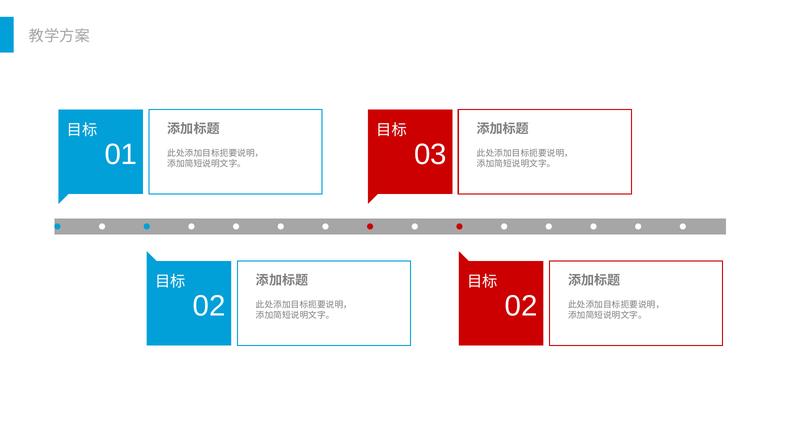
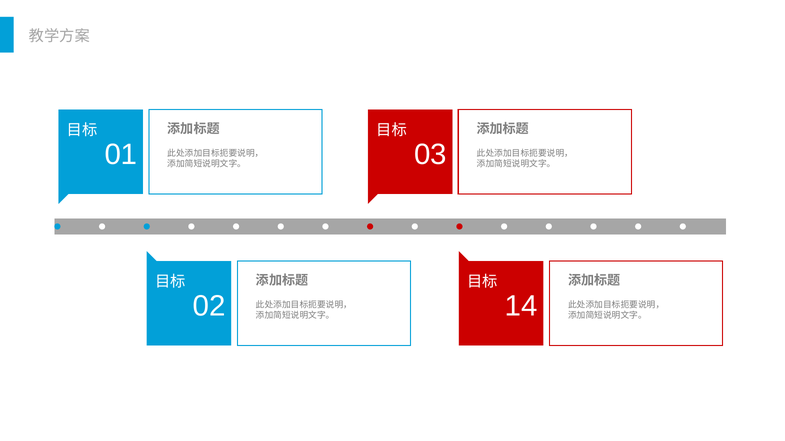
02: 02 -> 14 (521, 307)
